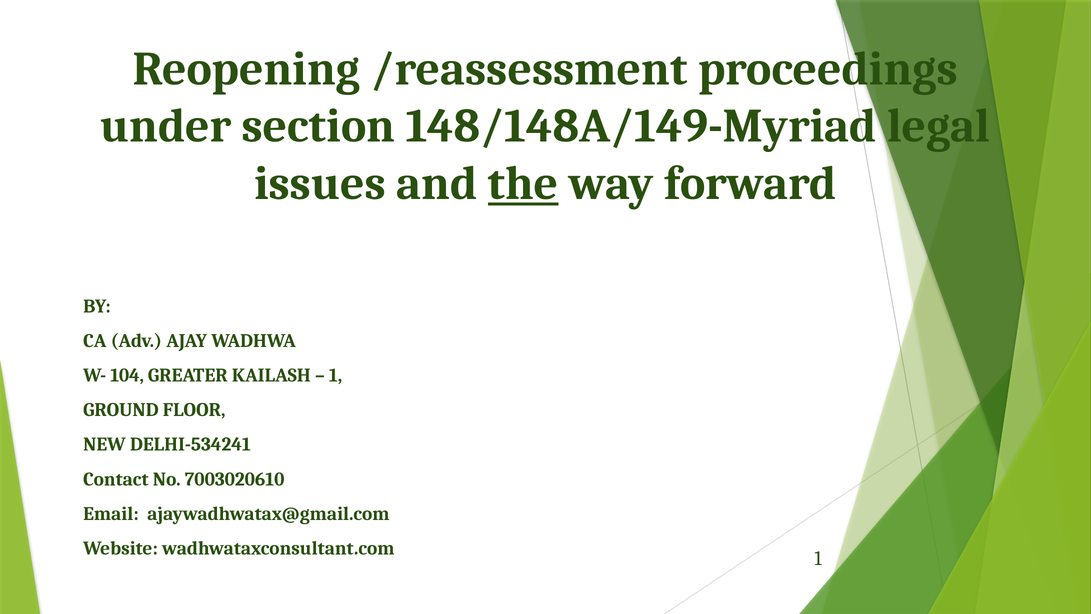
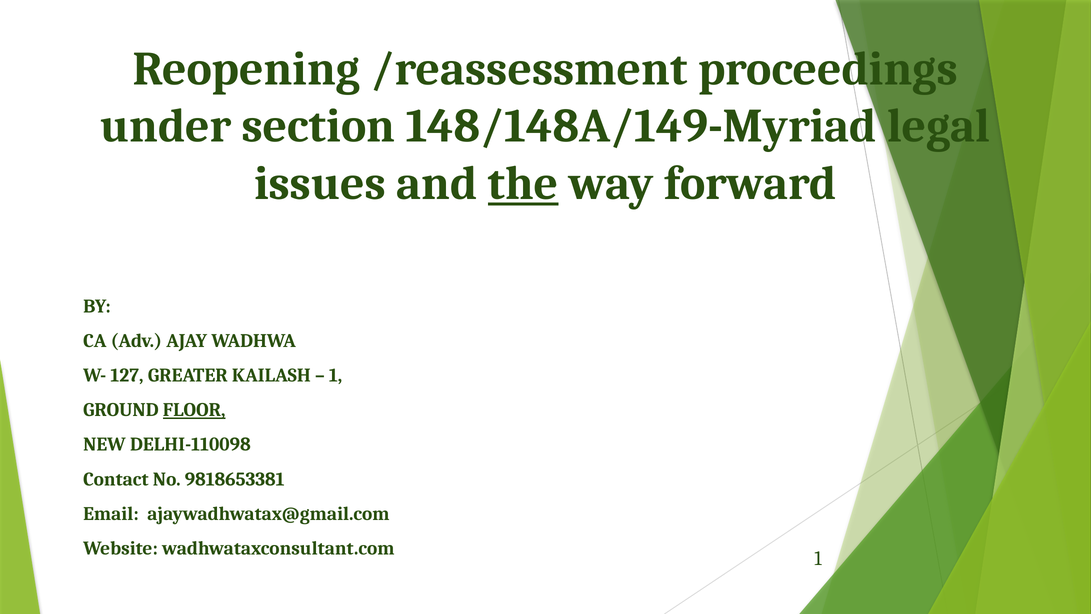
104: 104 -> 127 (127, 375)
FLOOR underline: none -> present (194, 410)
DELHI-534241: DELHI-534241 -> DELHI-110098 (190, 444)
7003020610: 7003020610 -> 9818653381 (235, 479)
